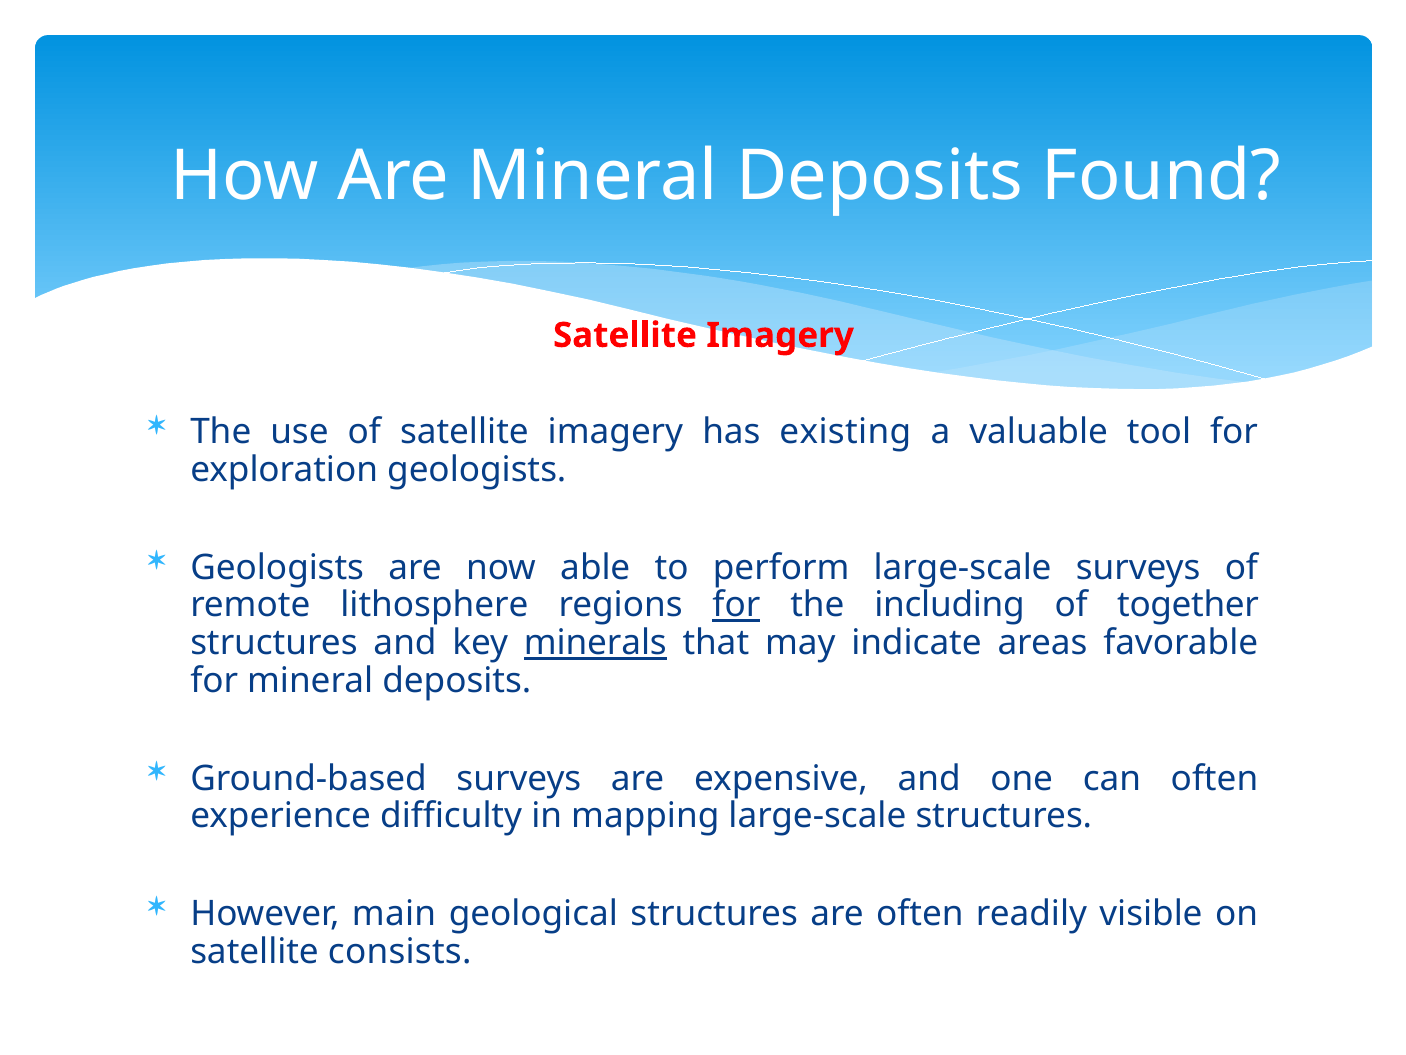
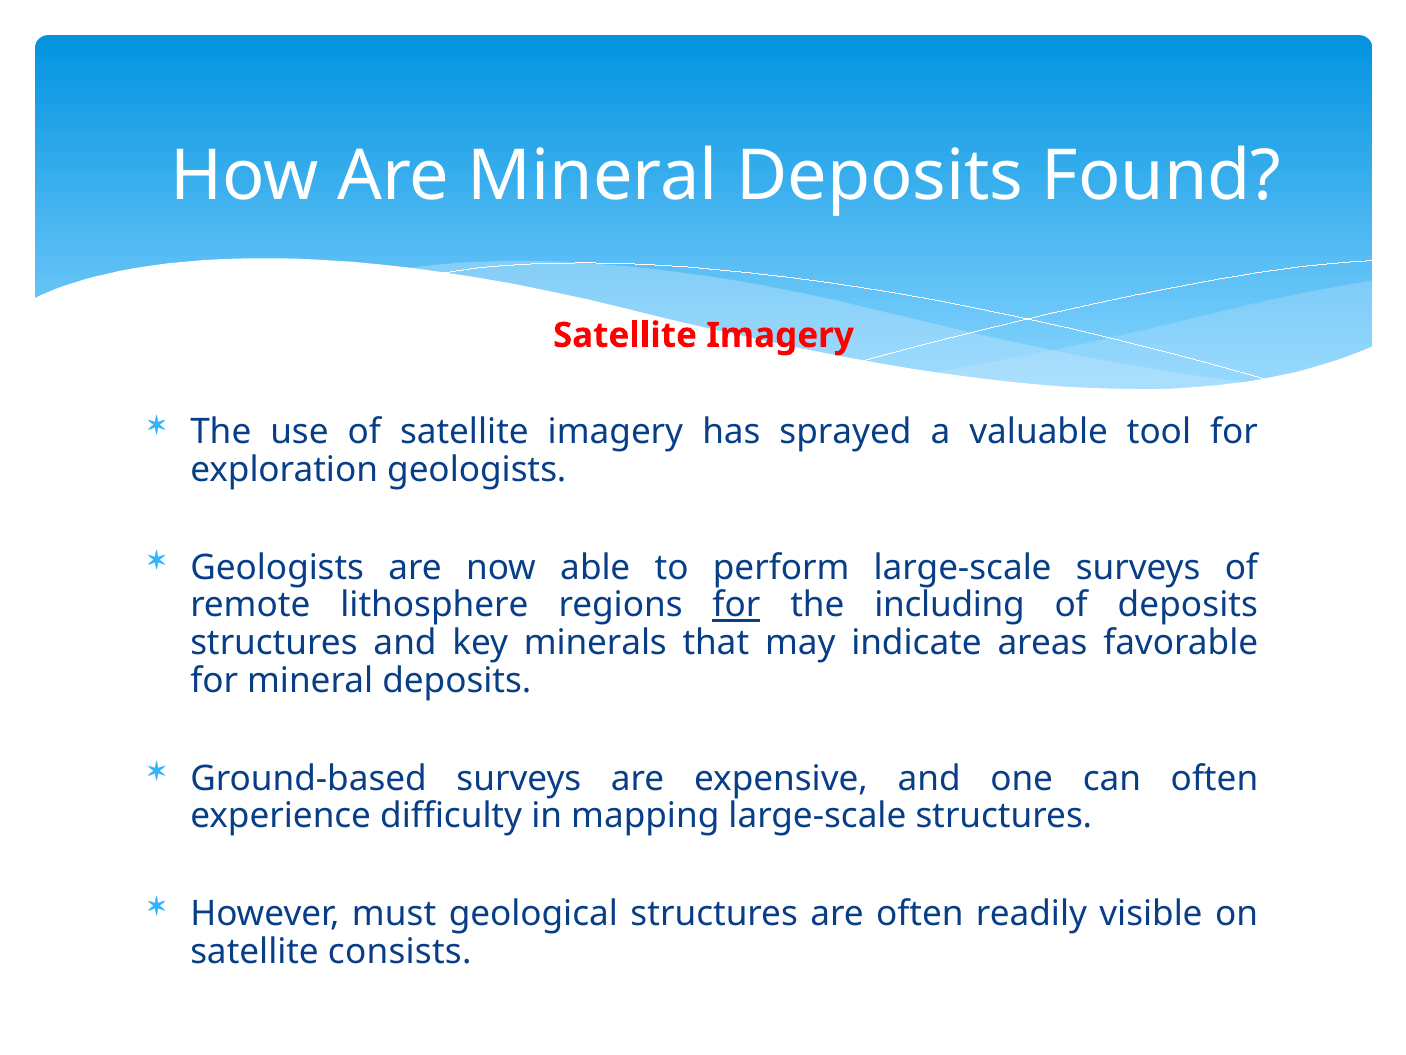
existing: existing -> sprayed (846, 432)
of together: together -> deposits (1188, 605)
minerals underline: present -> none (595, 643)
main: main -> must (394, 913)
